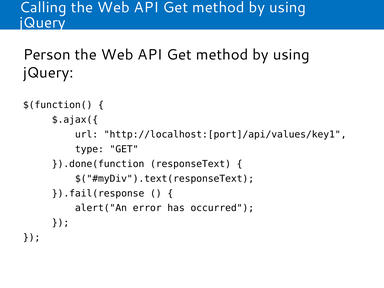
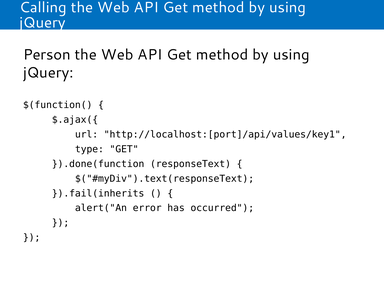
}).fail(response: }).fail(response -> }).fail(inherits (98, 193)
